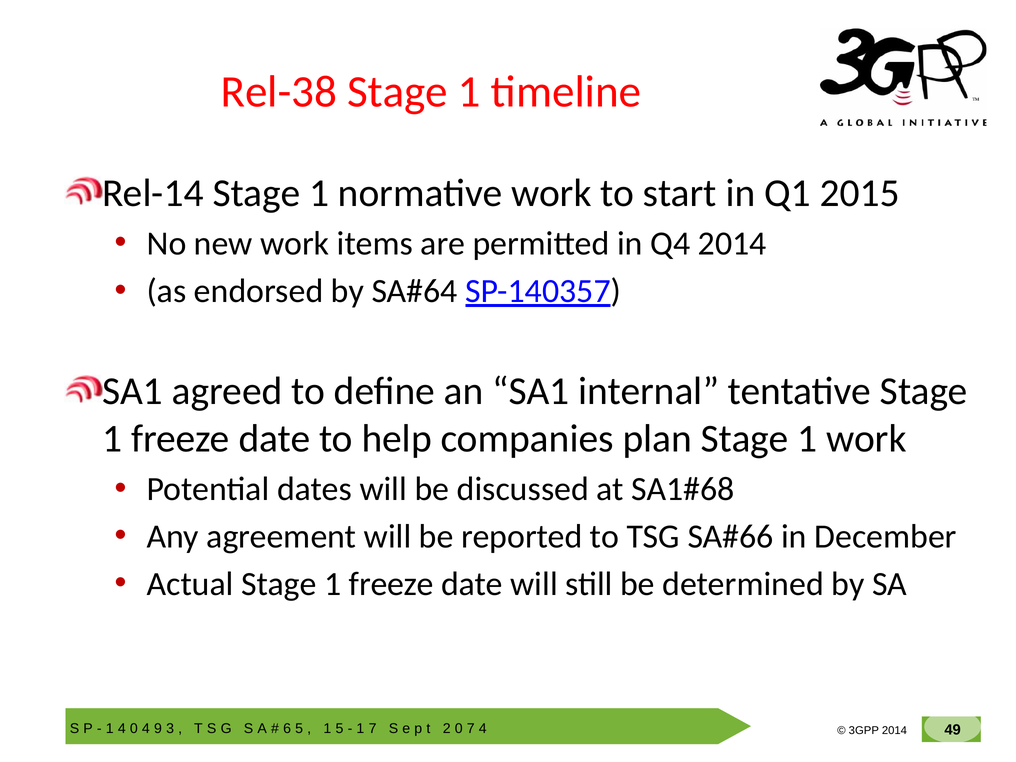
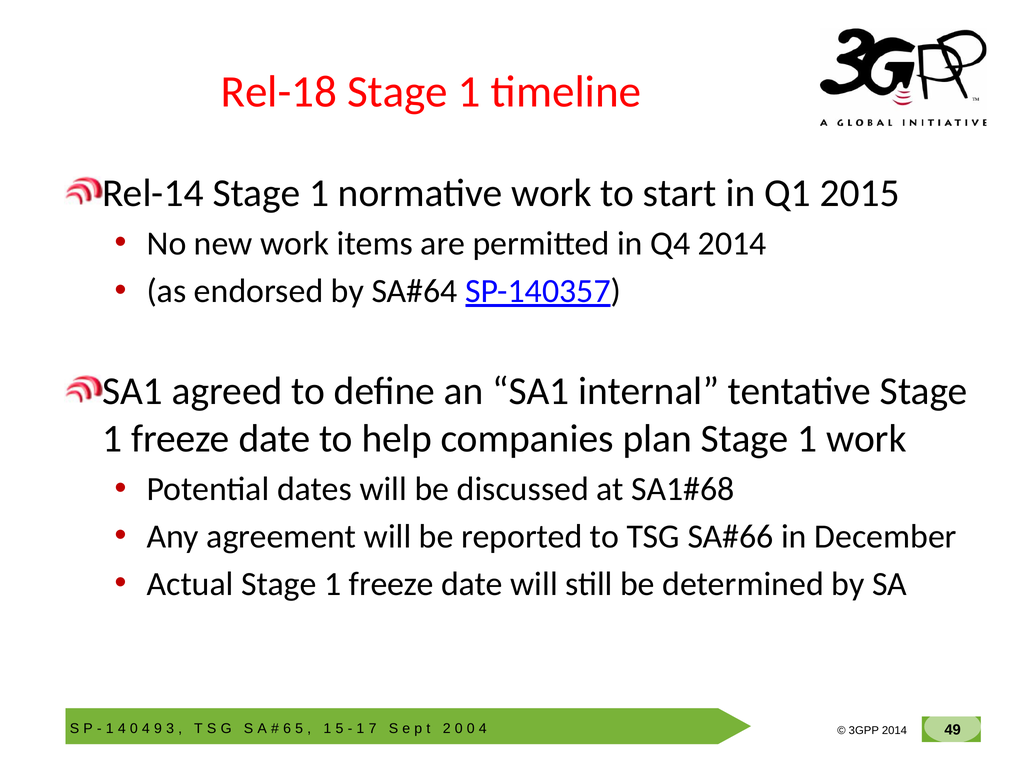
Rel-38: Rel-38 -> Rel-18 (279, 92)
7: 7 -> 0 (471, 729)
